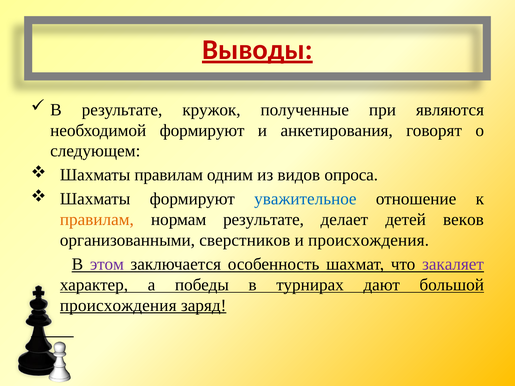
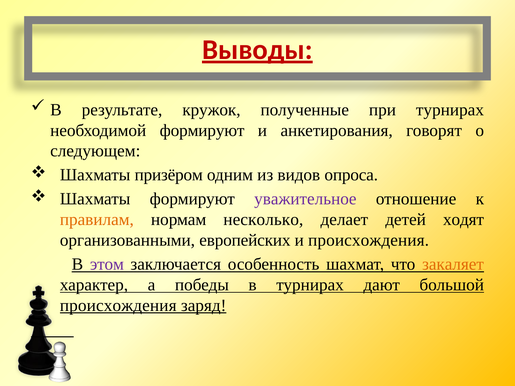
при являются: являются -> турнирах (450, 110)
Шахматы правилам: правилам -> призёром (169, 175)
уважительное colour: blue -> purple (305, 199)
нормам результате: результате -> несколько (263, 220)
веков: веков -> ходят (463, 220)
сверстников: сверстников -> европейских (245, 240)
закаляет colour: purple -> orange (453, 264)
